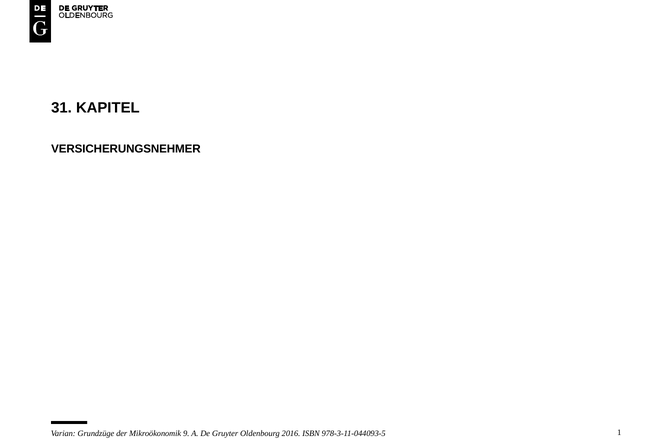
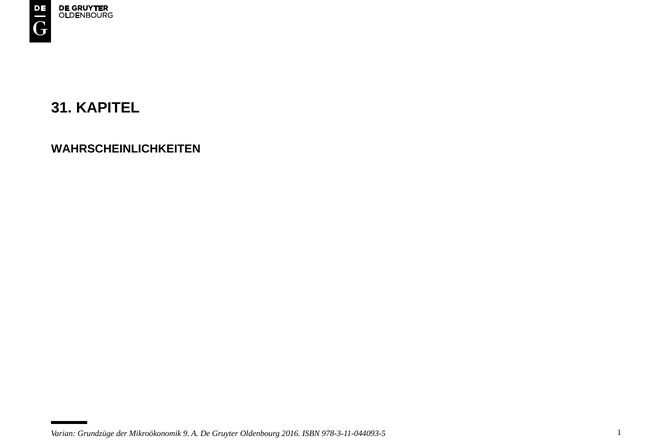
VERSICHERUNGSNEHMER: VERSICHERUNGSNEHMER -> WAHRSCHEINLICHKEITEN (126, 149)
